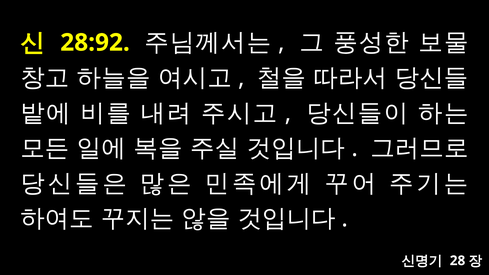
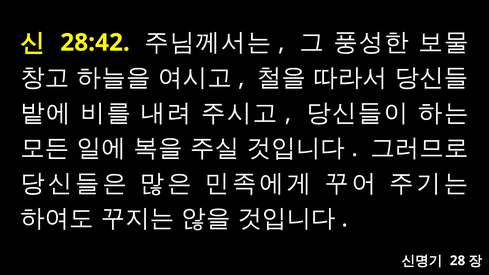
28:92: 28:92 -> 28:42 (95, 43)
